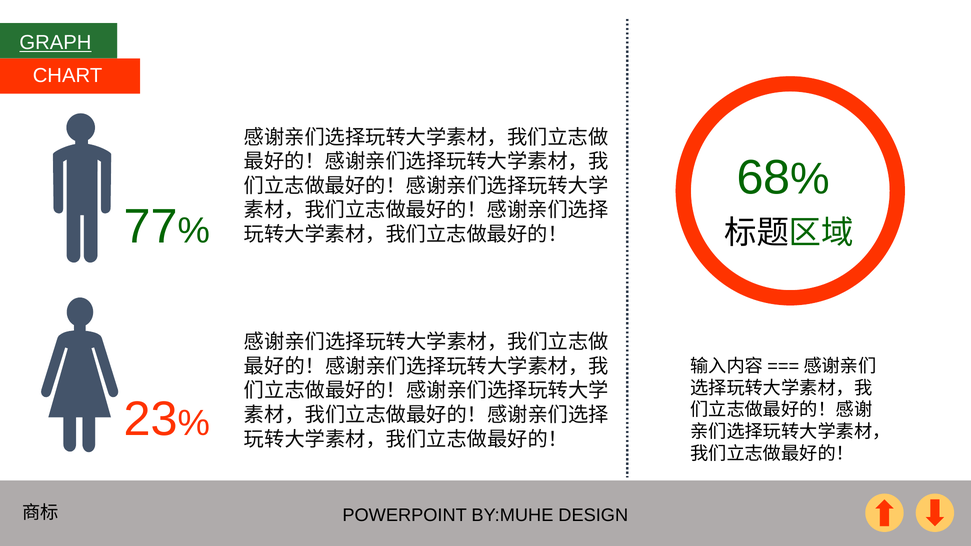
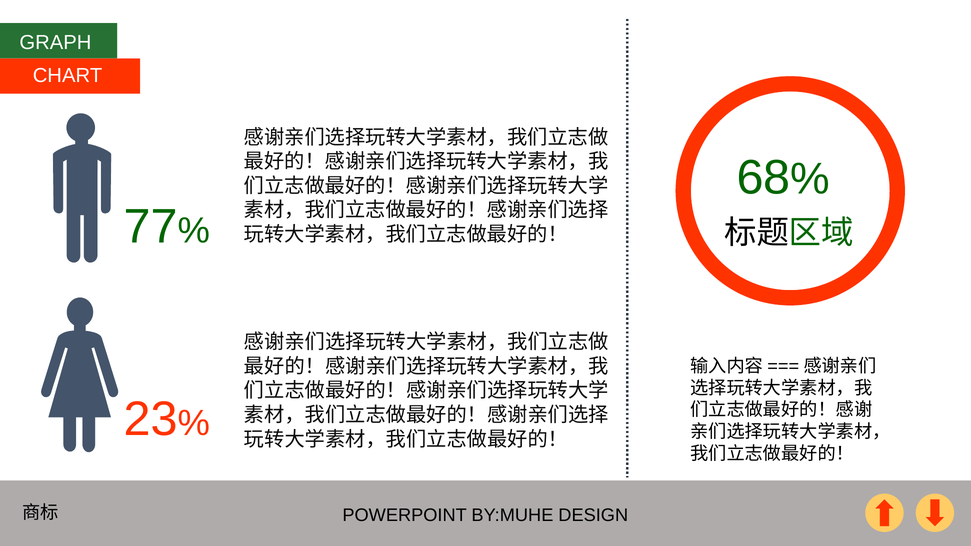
GRAPH underline: present -> none (55, 43)
